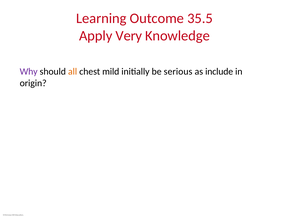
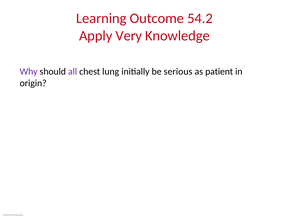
35.5: 35.5 -> 54.2 (200, 18)
all colour: orange -> purple (73, 71)
mild: mild -> lung (111, 71)
include: include -> patient (219, 71)
